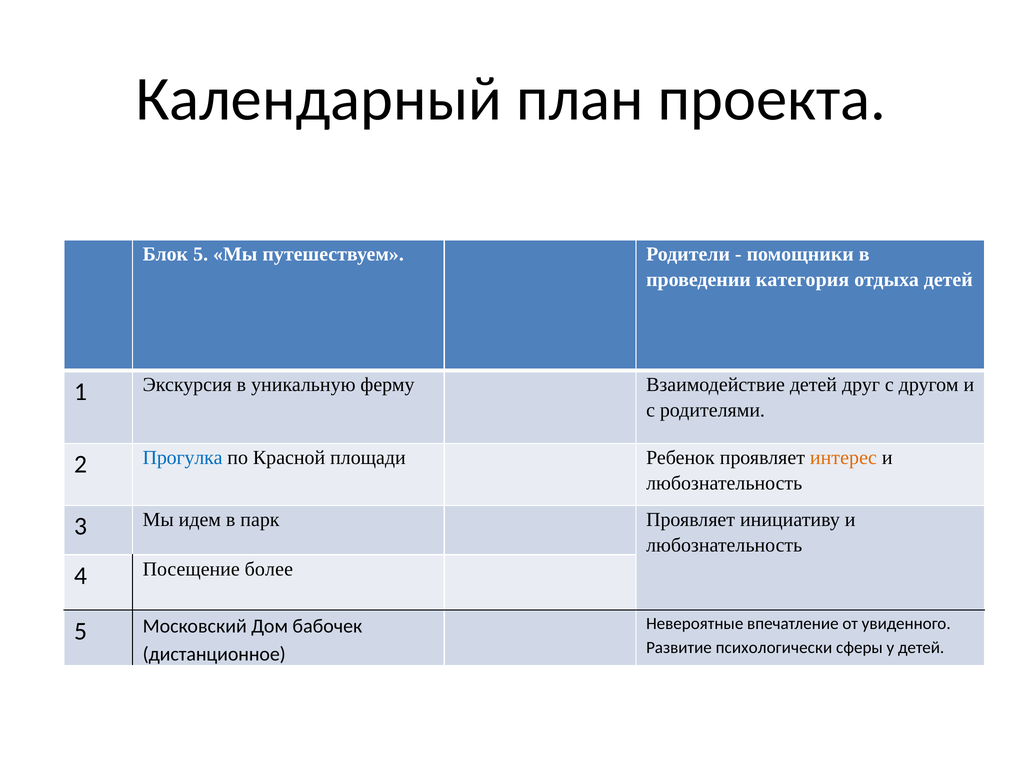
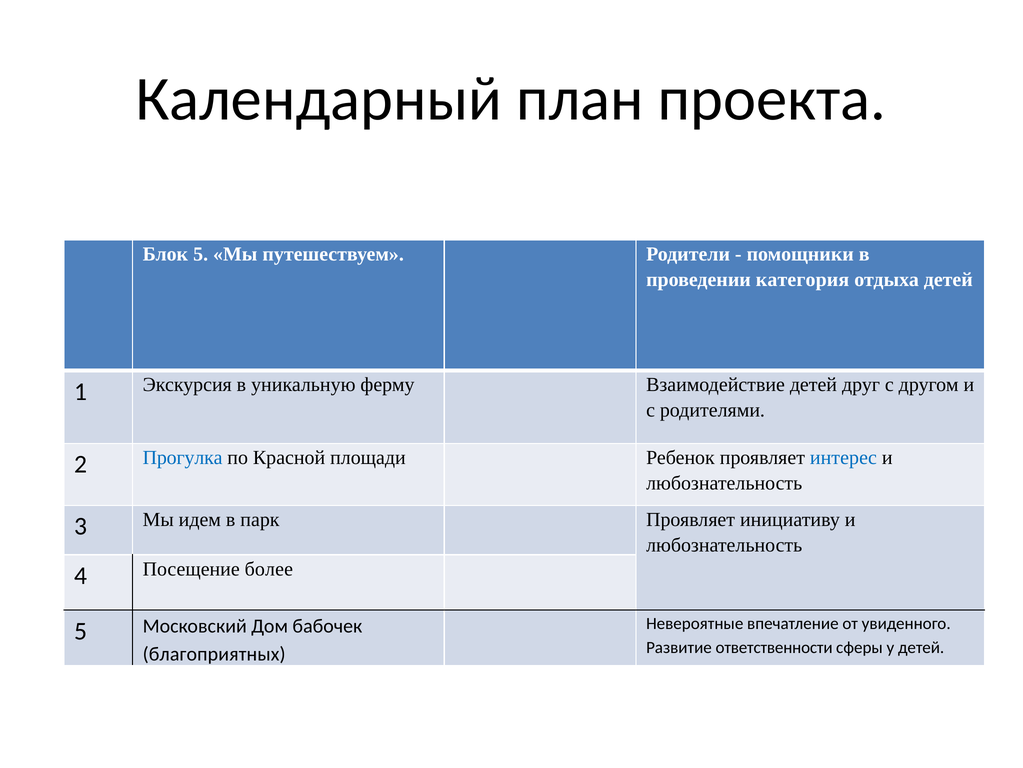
интерес colour: orange -> blue (843, 457)
психологически: психологически -> ответственности (774, 647)
дистанционное: дистанционное -> благоприятных (214, 653)
